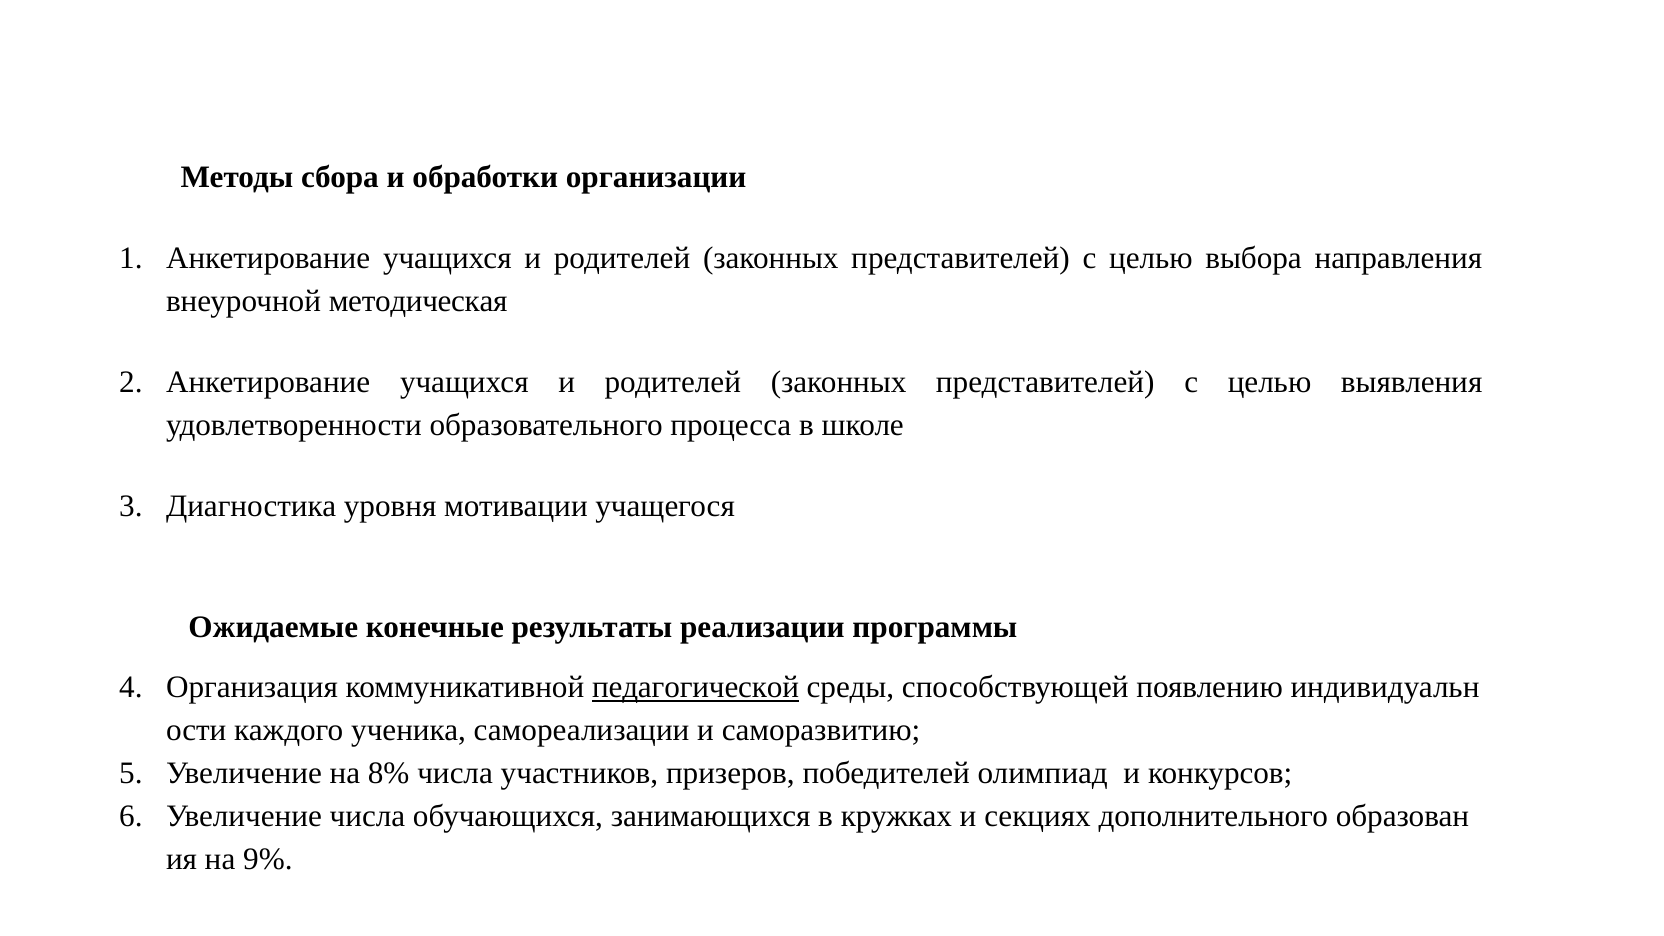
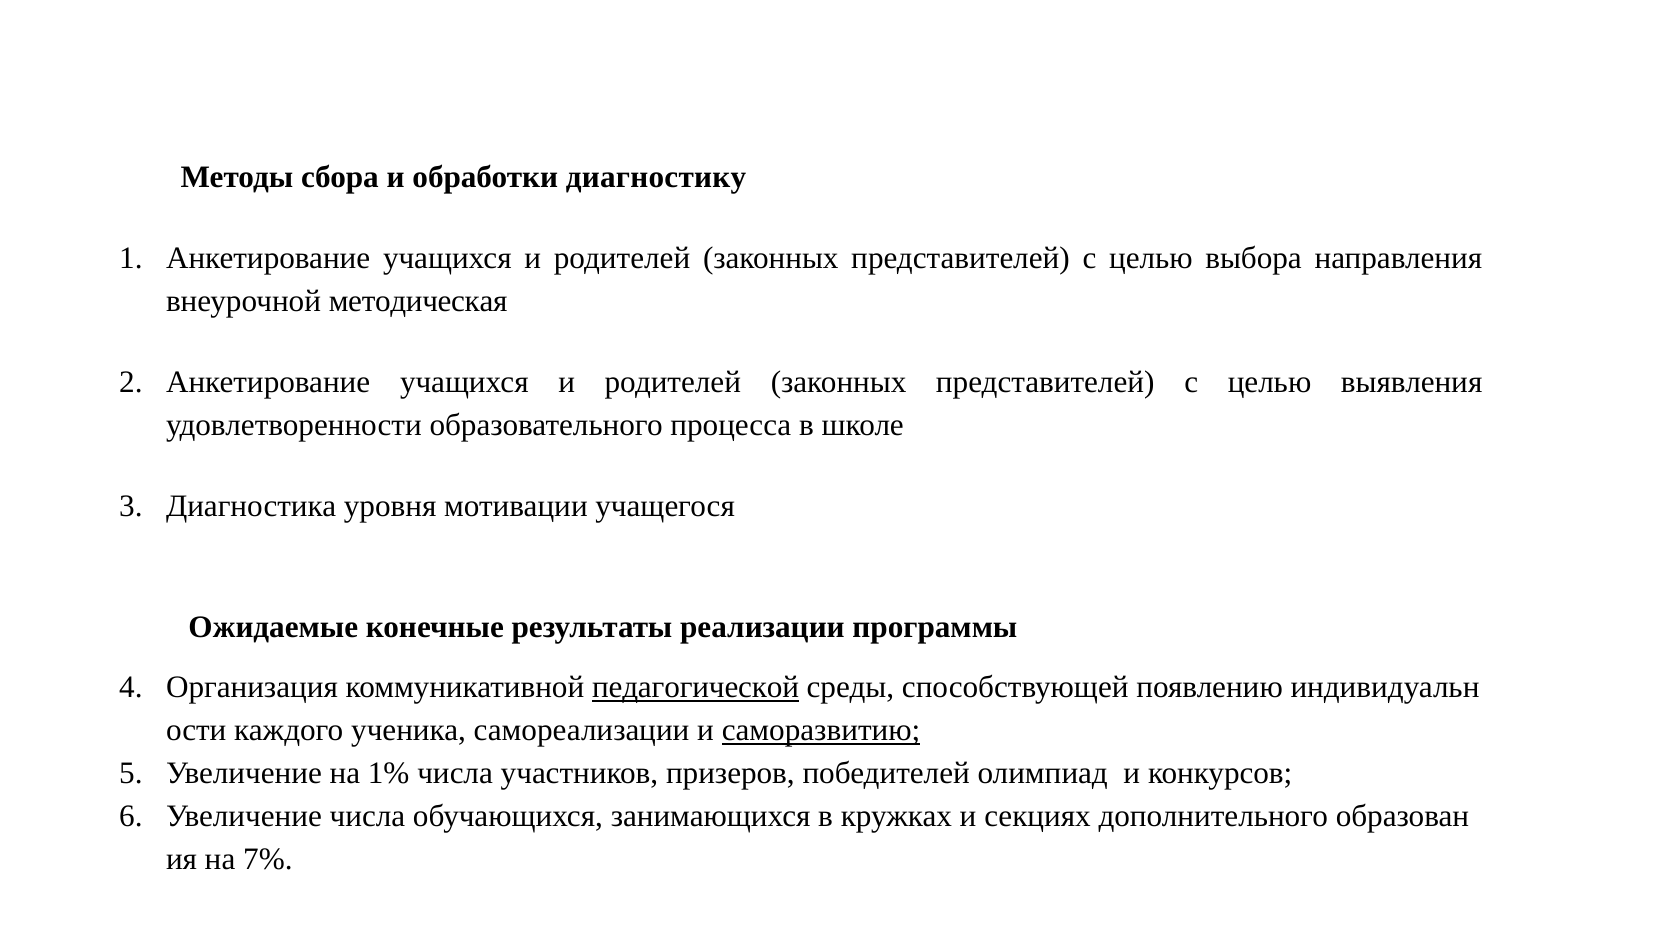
организации: организации -> диагностику (656, 177)
саморазвитию underline: none -> present (821, 731)
8%: 8% -> 1% (389, 774)
9%: 9% -> 7% (268, 860)
